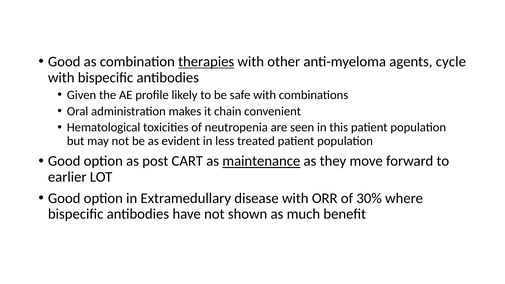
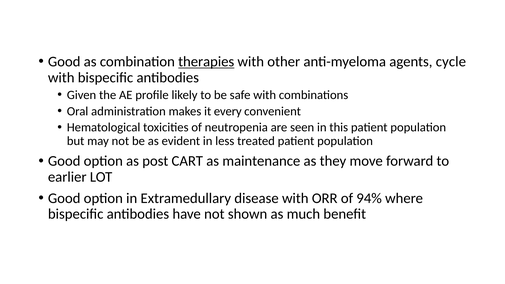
chain: chain -> every (228, 111)
maintenance underline: present -> none (261, 161)
30%: 30% -> 94% (369, 198)
